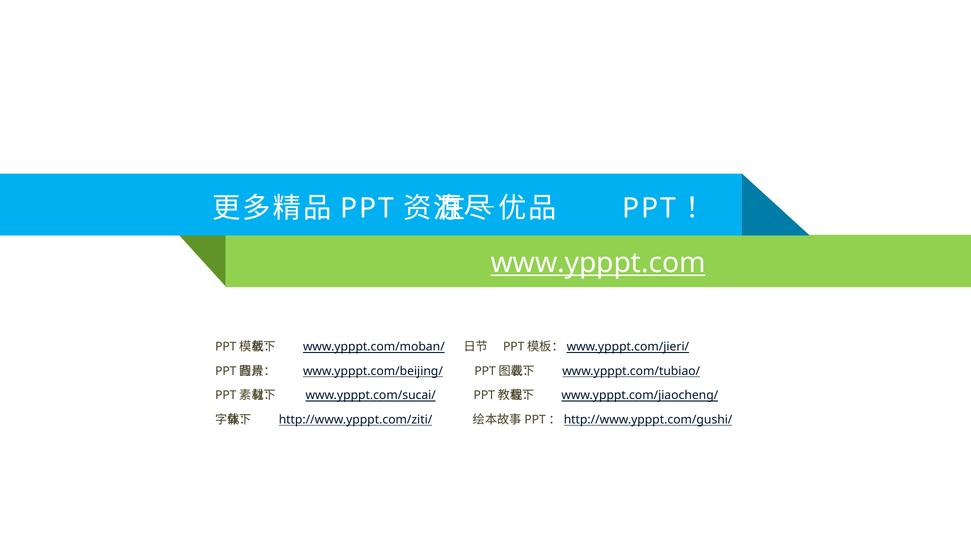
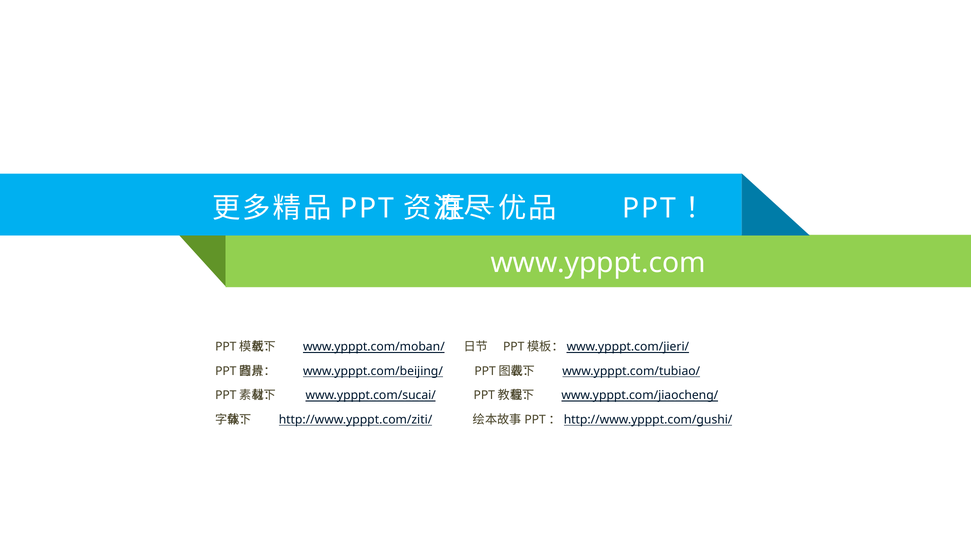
www.ypppt.com underline: present -> none (598, 263)
